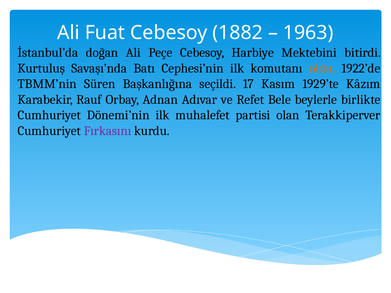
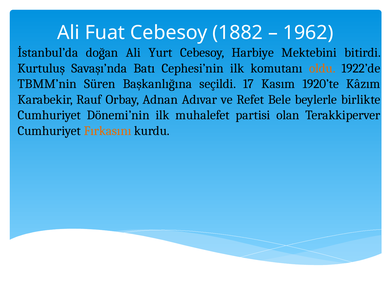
1963: 1963 -> 1962 (308, 33)
Peçe: Peçe -> Yurt (160, 53)
1929’te: 1929’te -> 1920’te (321, 84)
Fırkasını colour: purple -> orange (108, 131)
